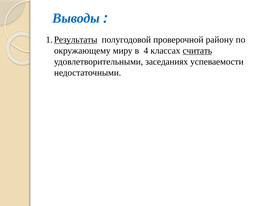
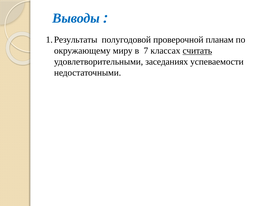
Результаты underline: present -> none (76, 40)
району: району -> планам (220, 40)
4: 4 -> 7 (146, 51)
